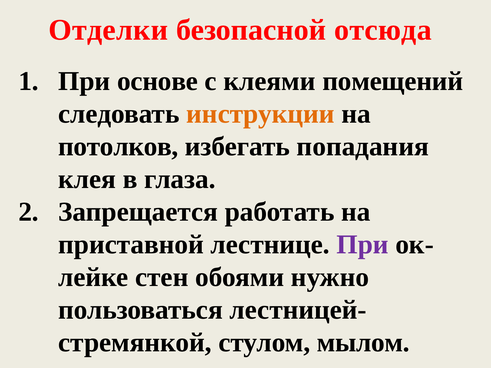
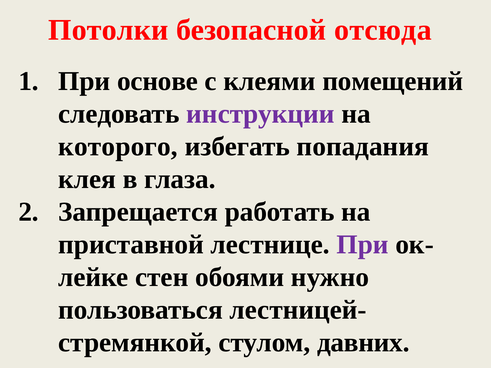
Отделки: Отделки -> Потолки (108, 30)
инструкции colour: orange -> purple (260, 114)
потолков: потолков -> которого (118, 147)
мылом: мылом -> давних (363, 343)
